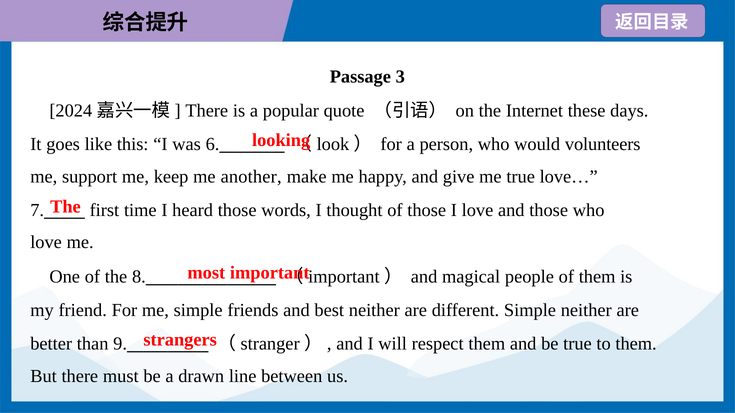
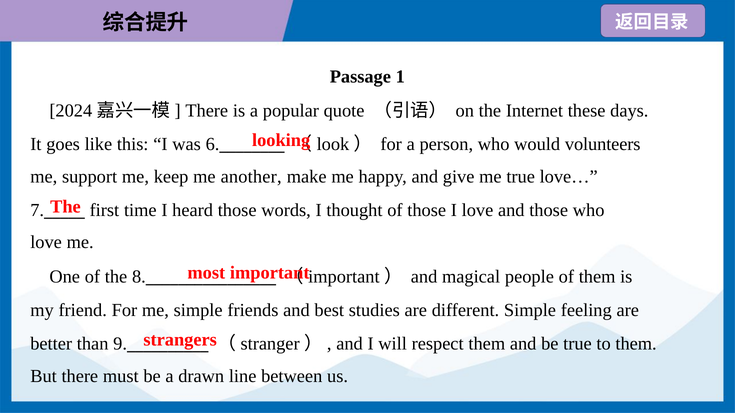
3: 3 -> 1 (400, 77)
best neither: neither -> studies (374, 311)
Simple neither: neither -> feeling (586, 311)
